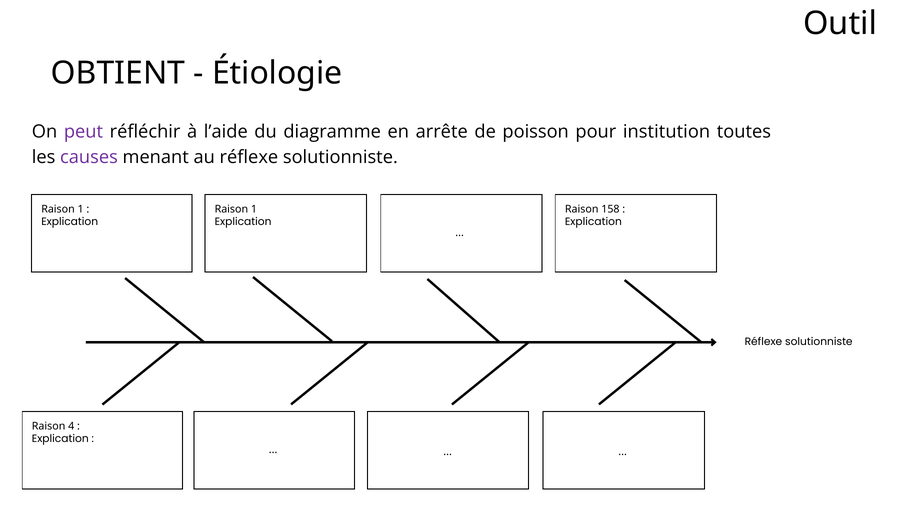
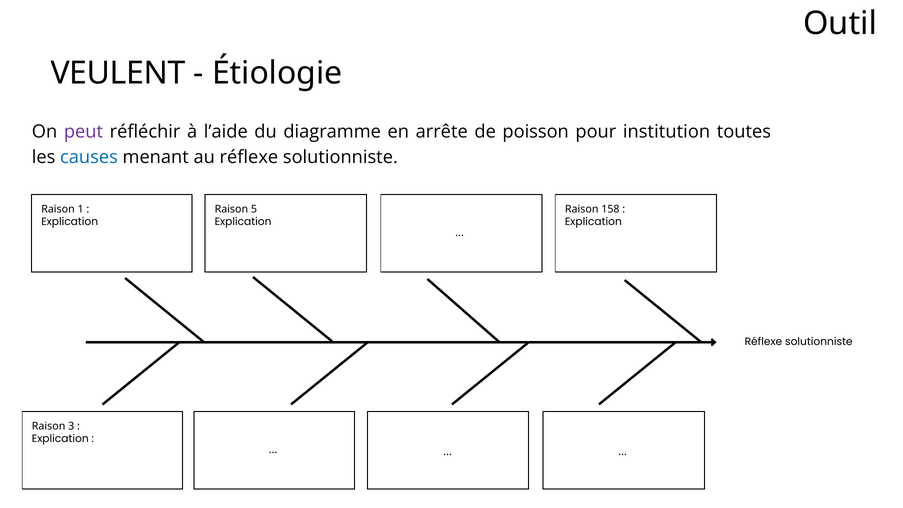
OBTIENT: OBTIENT -> VEULENT (118, 73)
causes colour: purple -> blue (89, 157)
1: 1 -> 5 (254, 209)
4: 4 -> 3 (71, 426)
